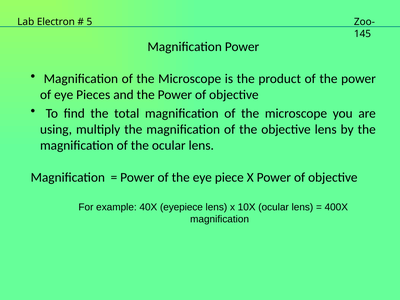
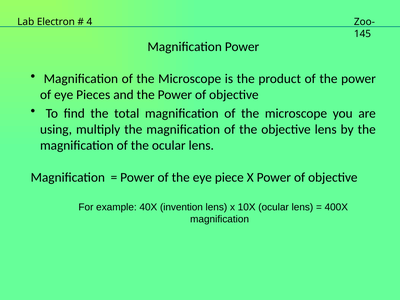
5: 5 -> 4 (89, 22)
eyepiece: eyepiece -> invention (181, 207)
